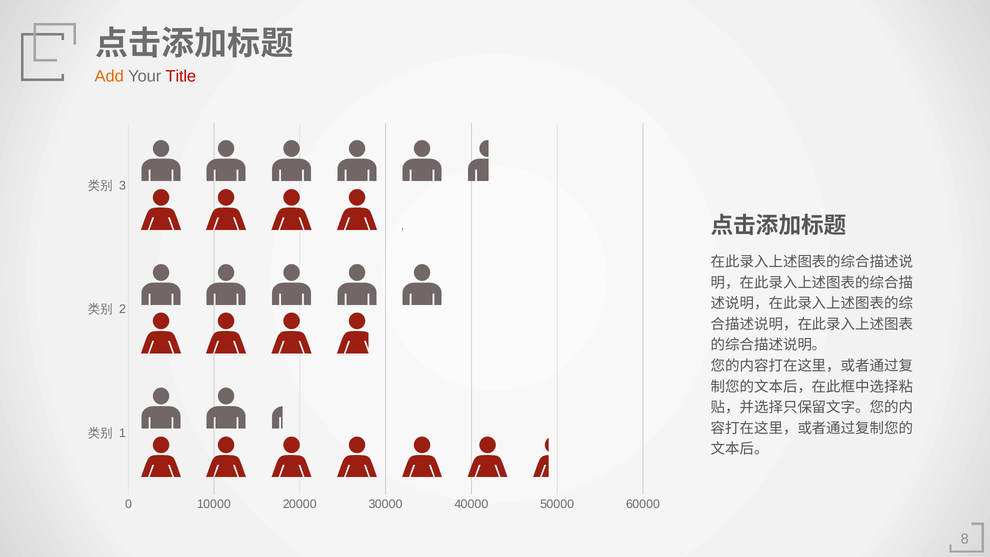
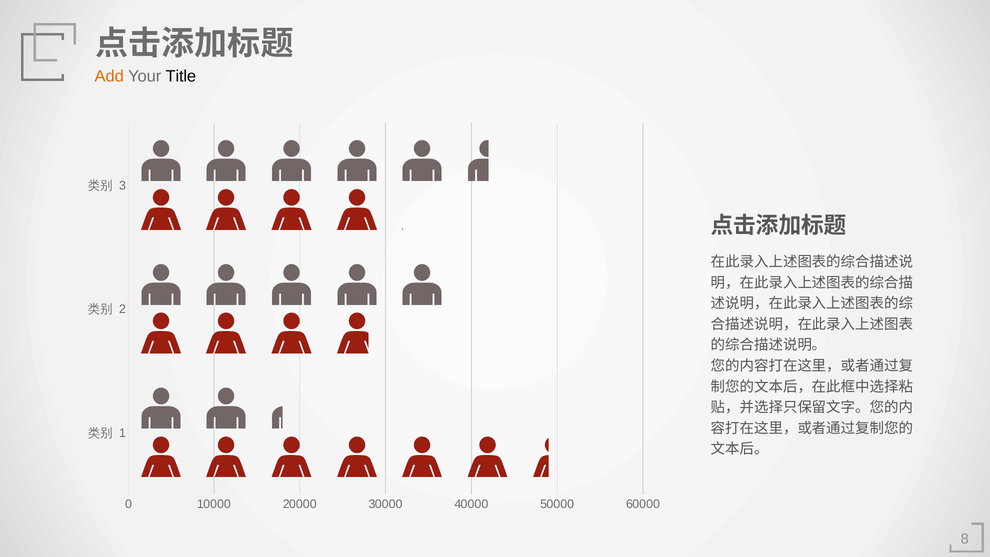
Title colour: red -> black (181, 76)
